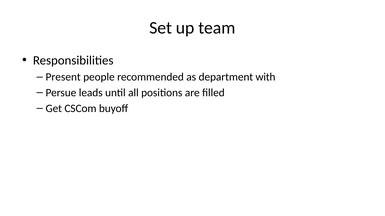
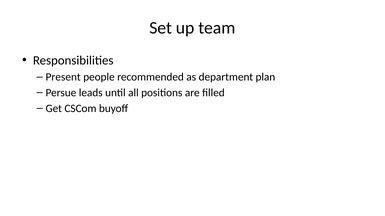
with: with -> plan (265, 77)
